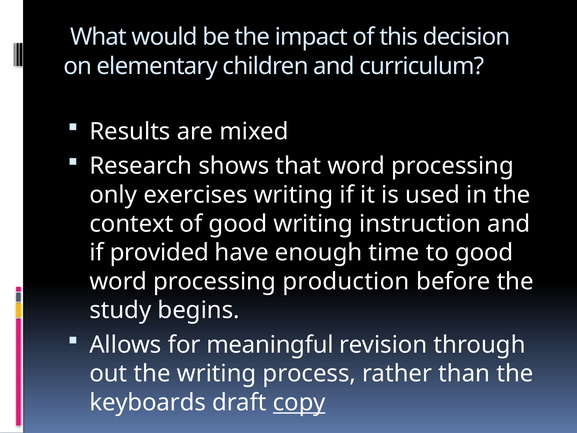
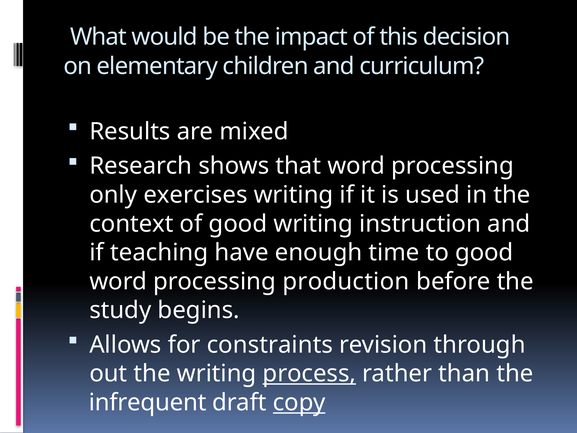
provided: provided -> teaching (159, 252)
meaningful: meaningful -> constraints (270, 345)
process underline: none -> present (309, 374)
keyboards: keyboards -> infrequent (148, 402)
